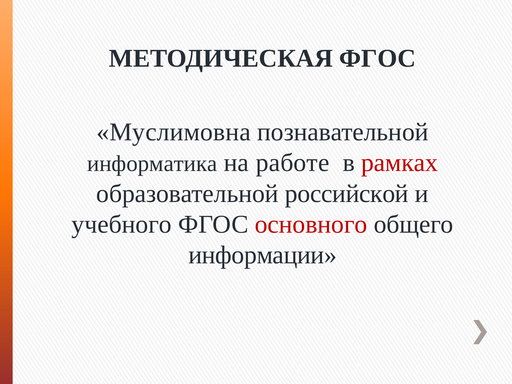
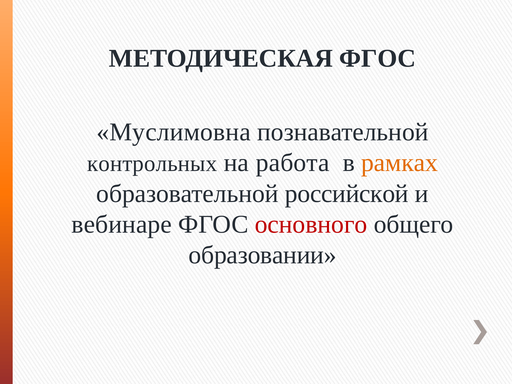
информатика: информатика -> контрольных (152, 164)
работе: работе -> работа (293, 163)
рамках colour: red -> orange (400, 163)
учебного: учебного -> вебинаре (122, 224)
информации: информации -> образовании (263, 255)
